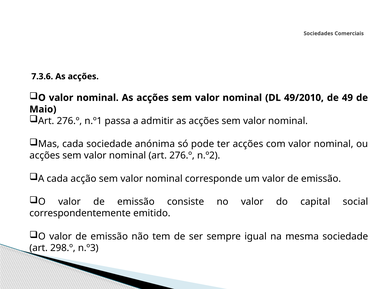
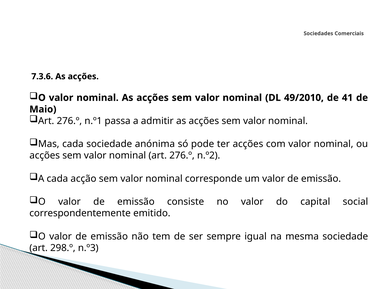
49: 49 -> 41 (347, 98)
